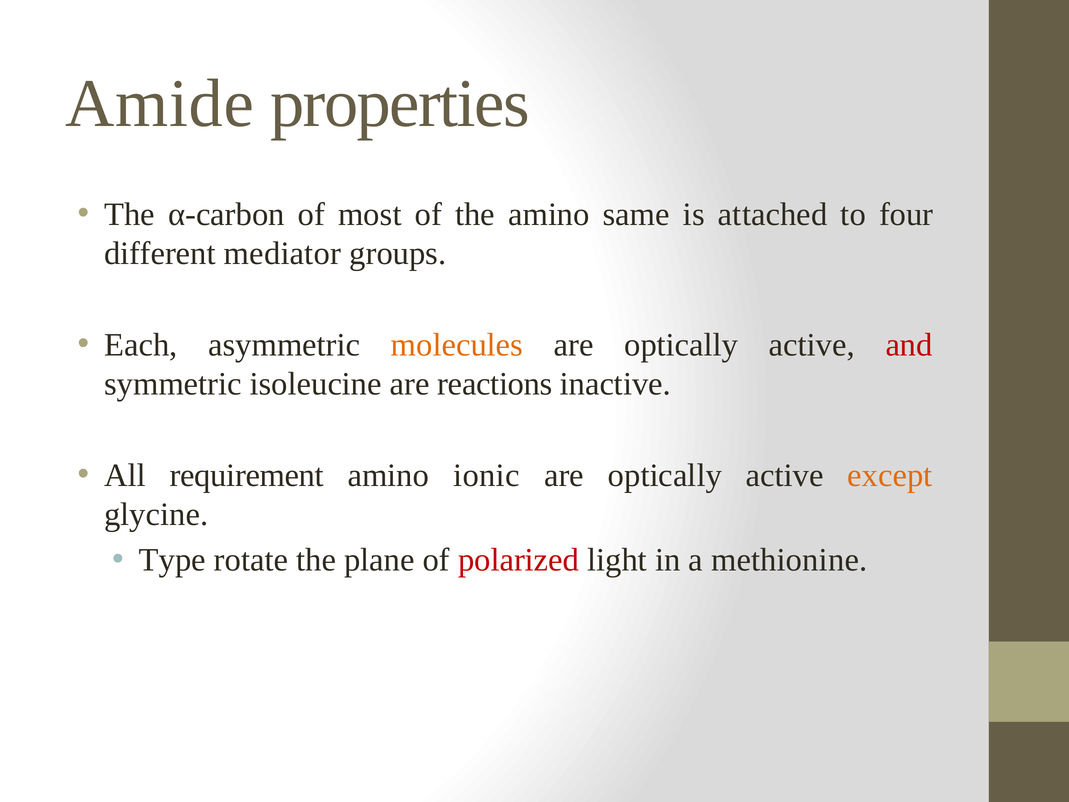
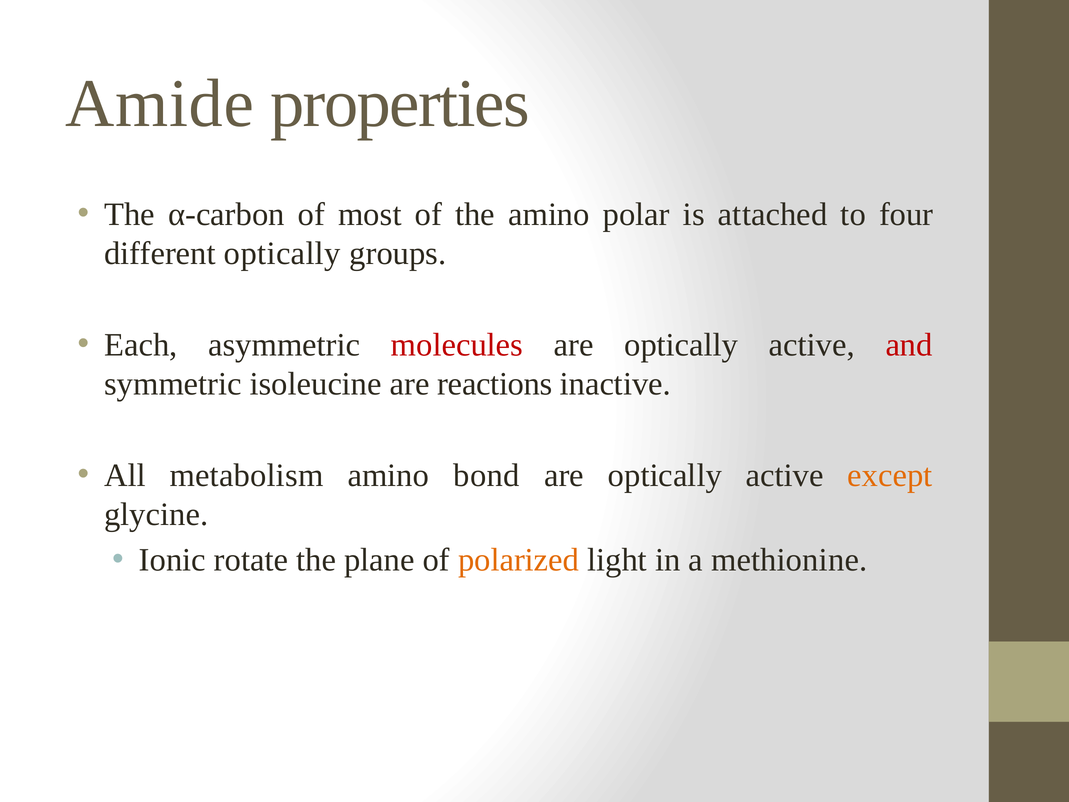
same: same -> polar (636, 214)
different mediator: mediator -> optically (282, 253)
molecules colour: orange -> red (457, 345)
requirement: requirement -> metabolism (247, 475)
ionic: ionic -> bond (486, 475)
Type: Type -> Ionic (172, 560)
polarized colour: red -> orange (519, 560)
